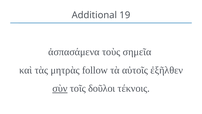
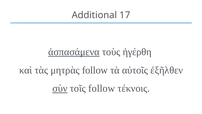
19: 19 -> 17 (125, 15)
ἀσπασάμενα underline: none -> present (74, 52)
σημεῖα: σημεῖα -> ἠγέρθη (137, 52)
τοῖς δοῦλοι: δοῦλοι -> follow (102, 88)
